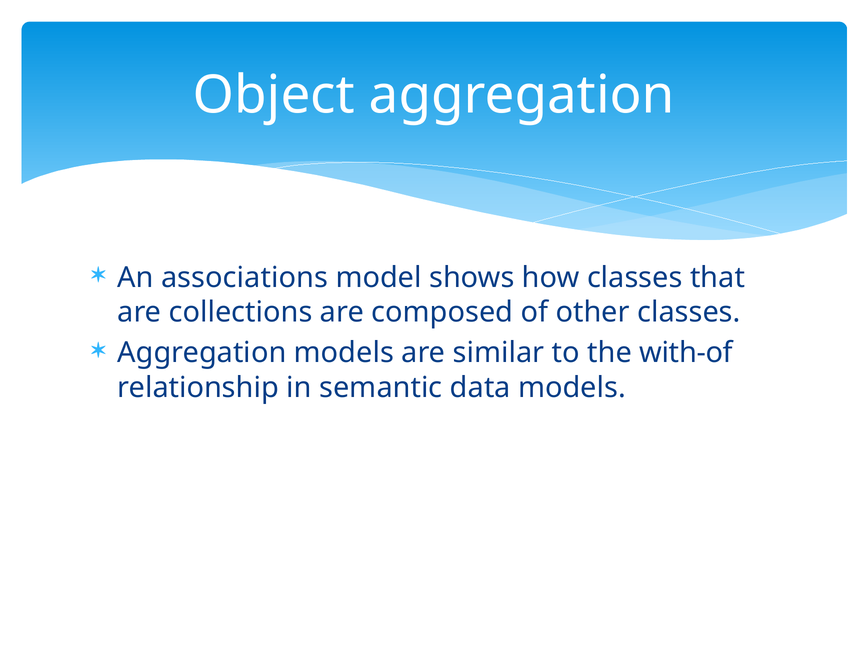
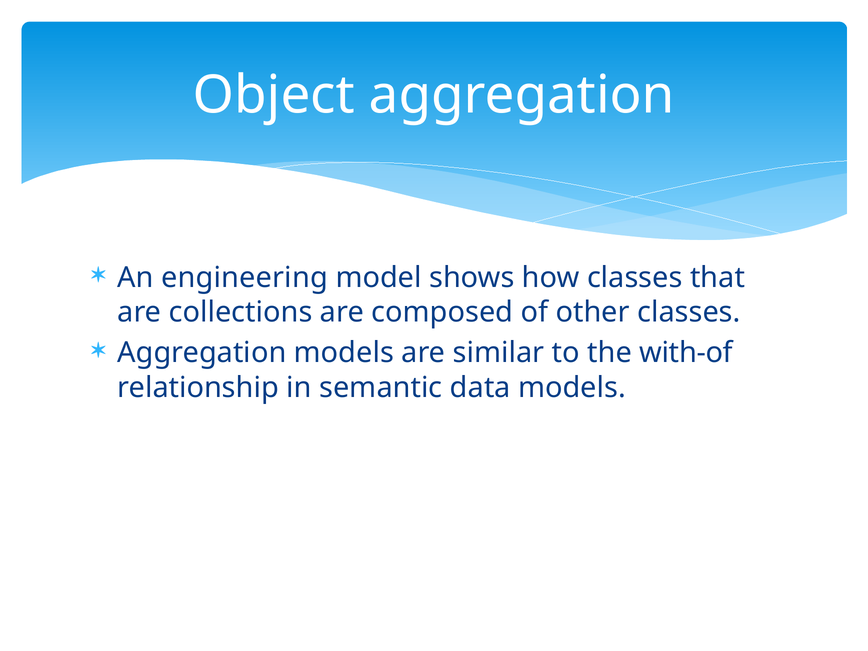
associations: associations -> engineering (245, 278)
